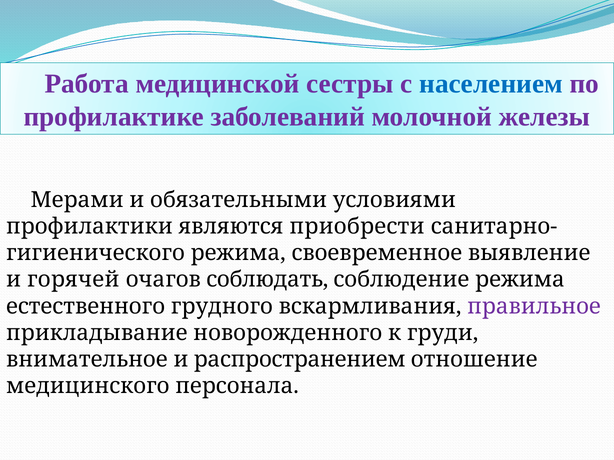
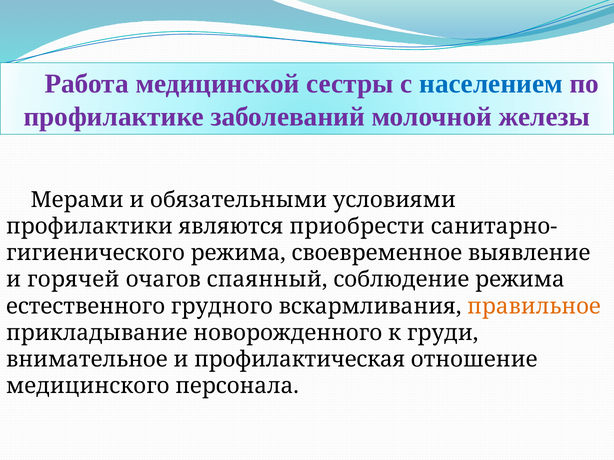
соблюдать: соблюдать -> спаянный (267, 280)
правильное colour: purple -> orange (534, 307)
распространением: распространением -> профилактическая (300, 360)
